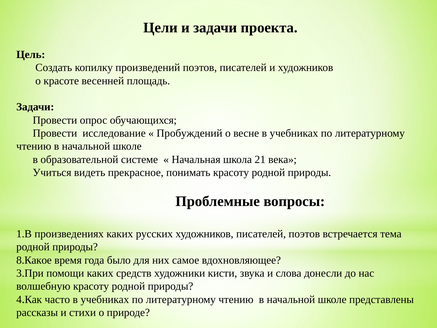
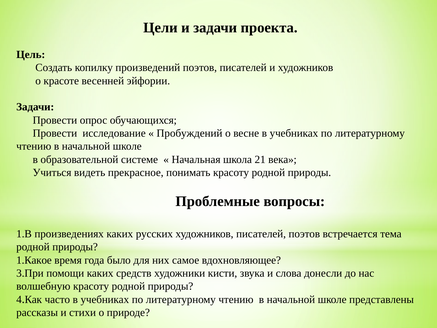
площадь: площадь -> эйфории (148, 81)
8.Какое: 8.Какое -> 1.Какое (34, 260)
